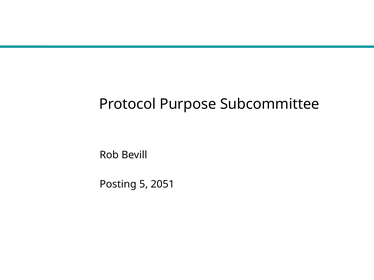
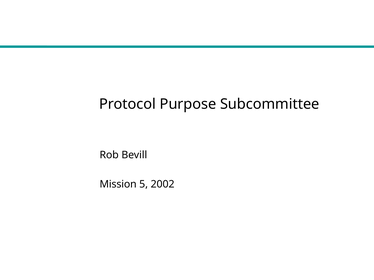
Posting: Posting -> Mission (118, 184)
2051: 2051 -> 2002 (163, 184)
